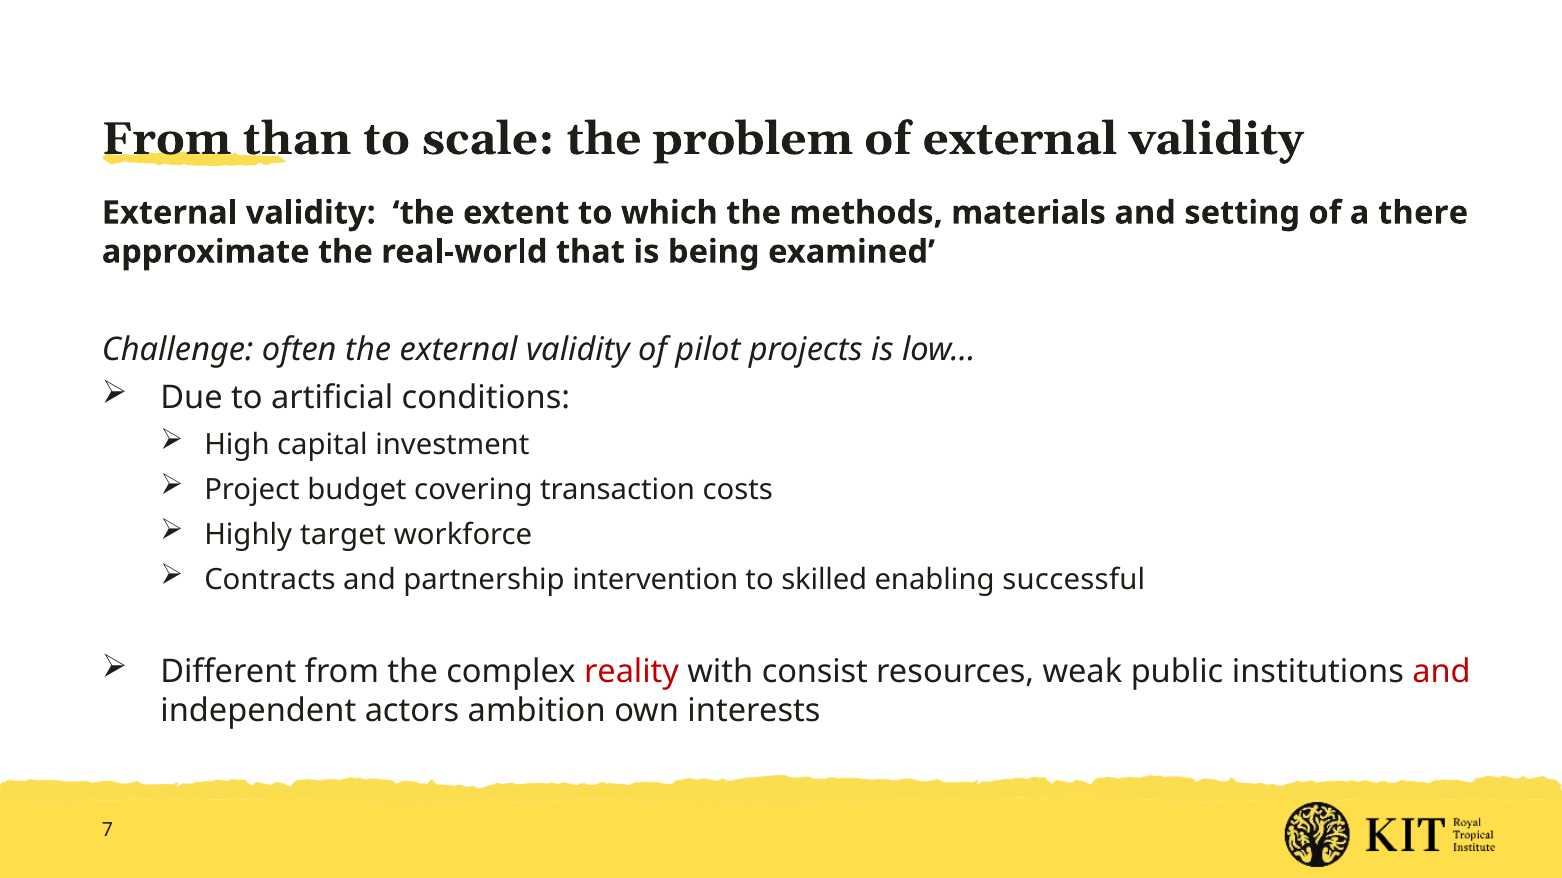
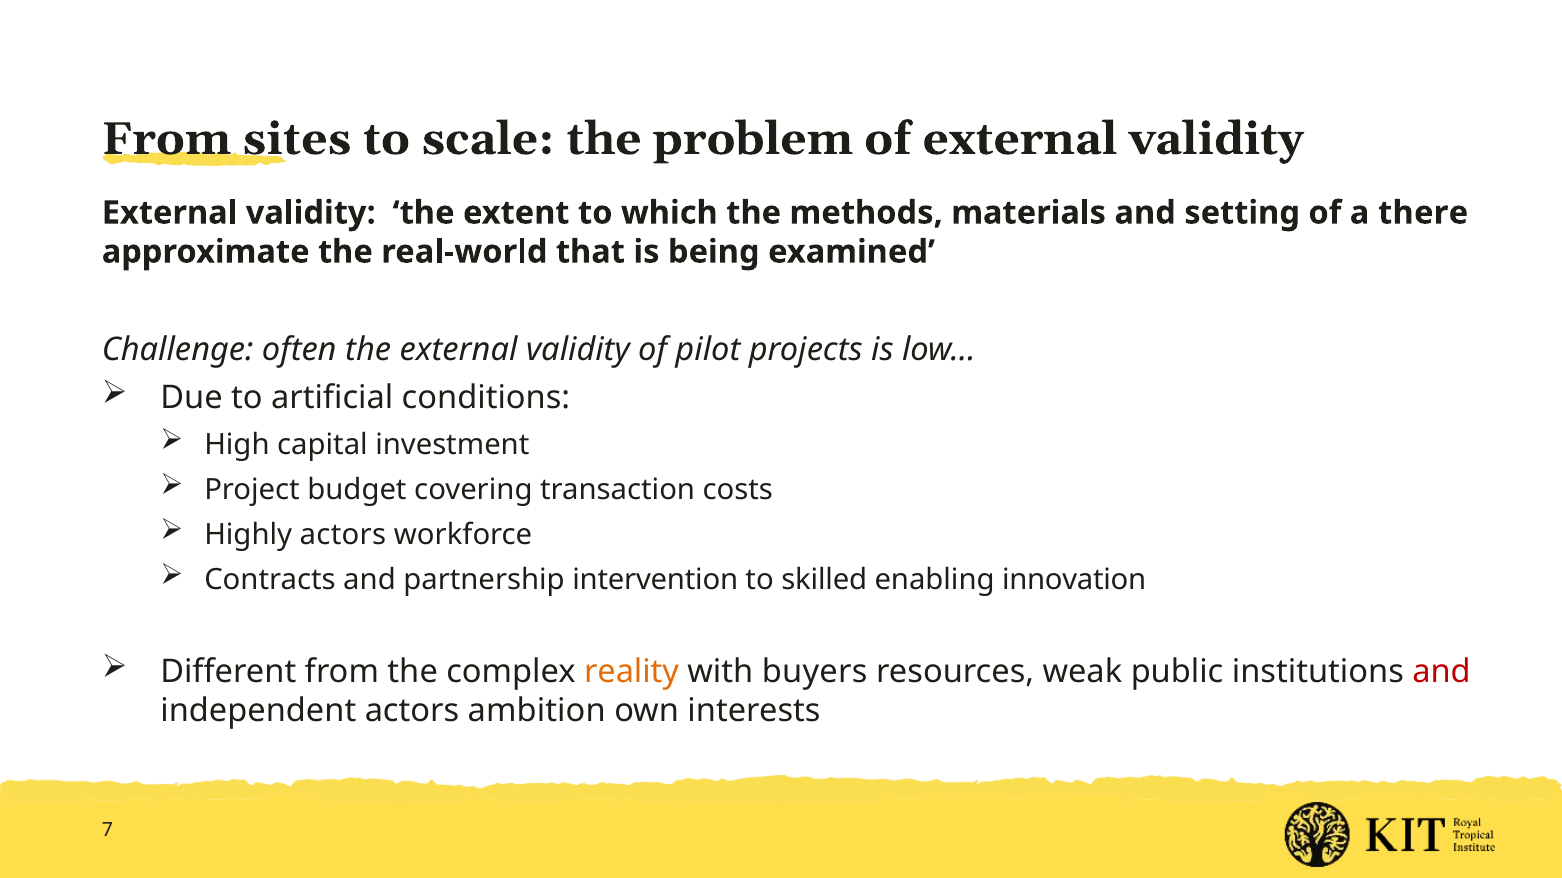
than: than -> sites (297, 139)
Highly target: target -> actors (343, 535)
successful: successful -> innovation (1074, 580)
reality colour: red -> orange (632, 672)
consist: consist -> buyers (815, 672)
